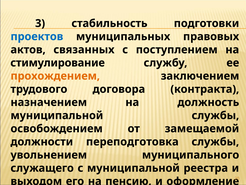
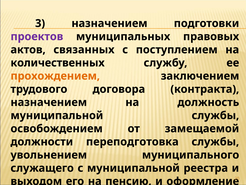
3 стабильность: стабильность -> назначением (109, 23)
проектов colour: blue -> purple (37, 36)
стимулирование: стимулирование -> количественных (58, 63)
